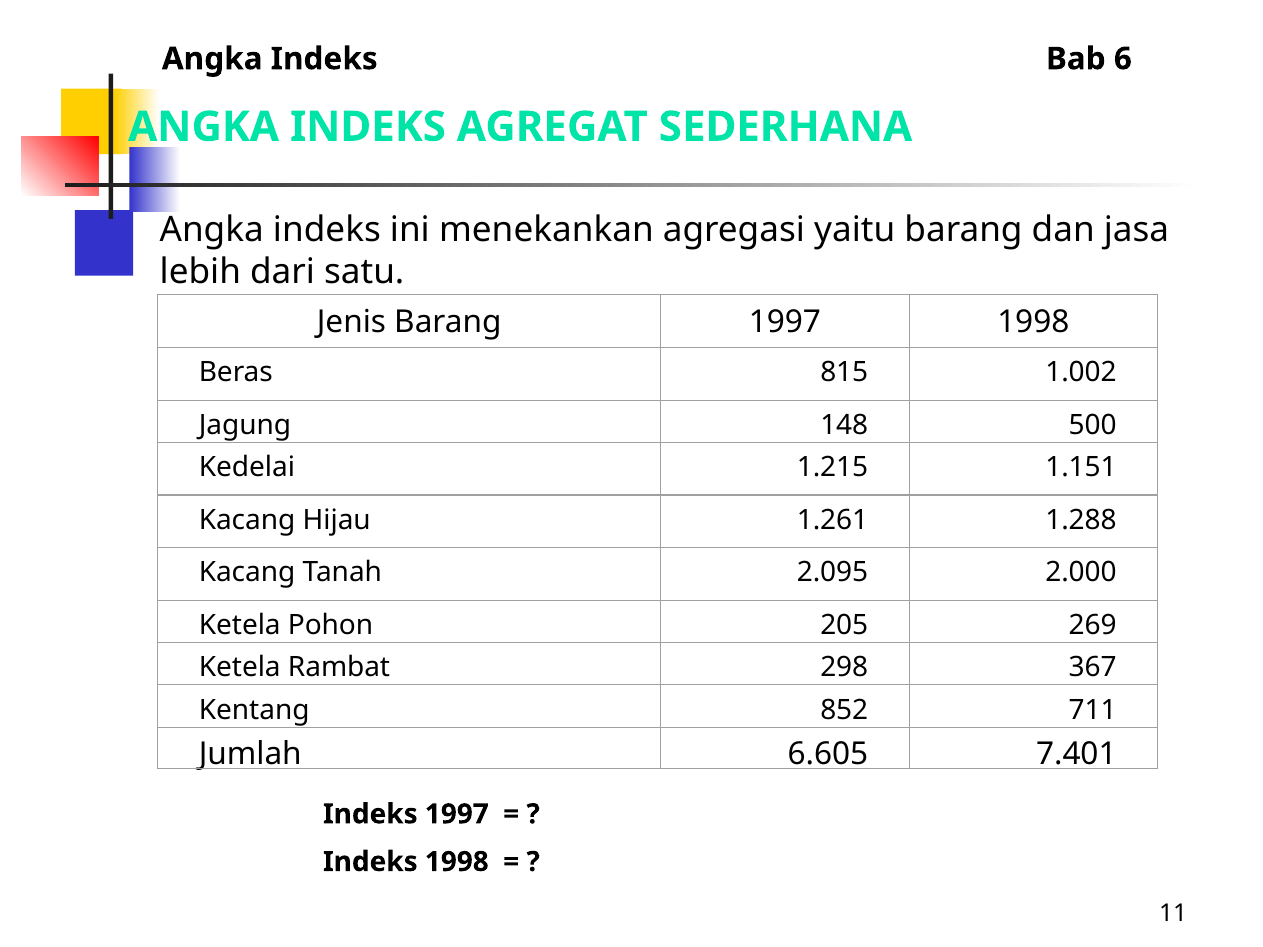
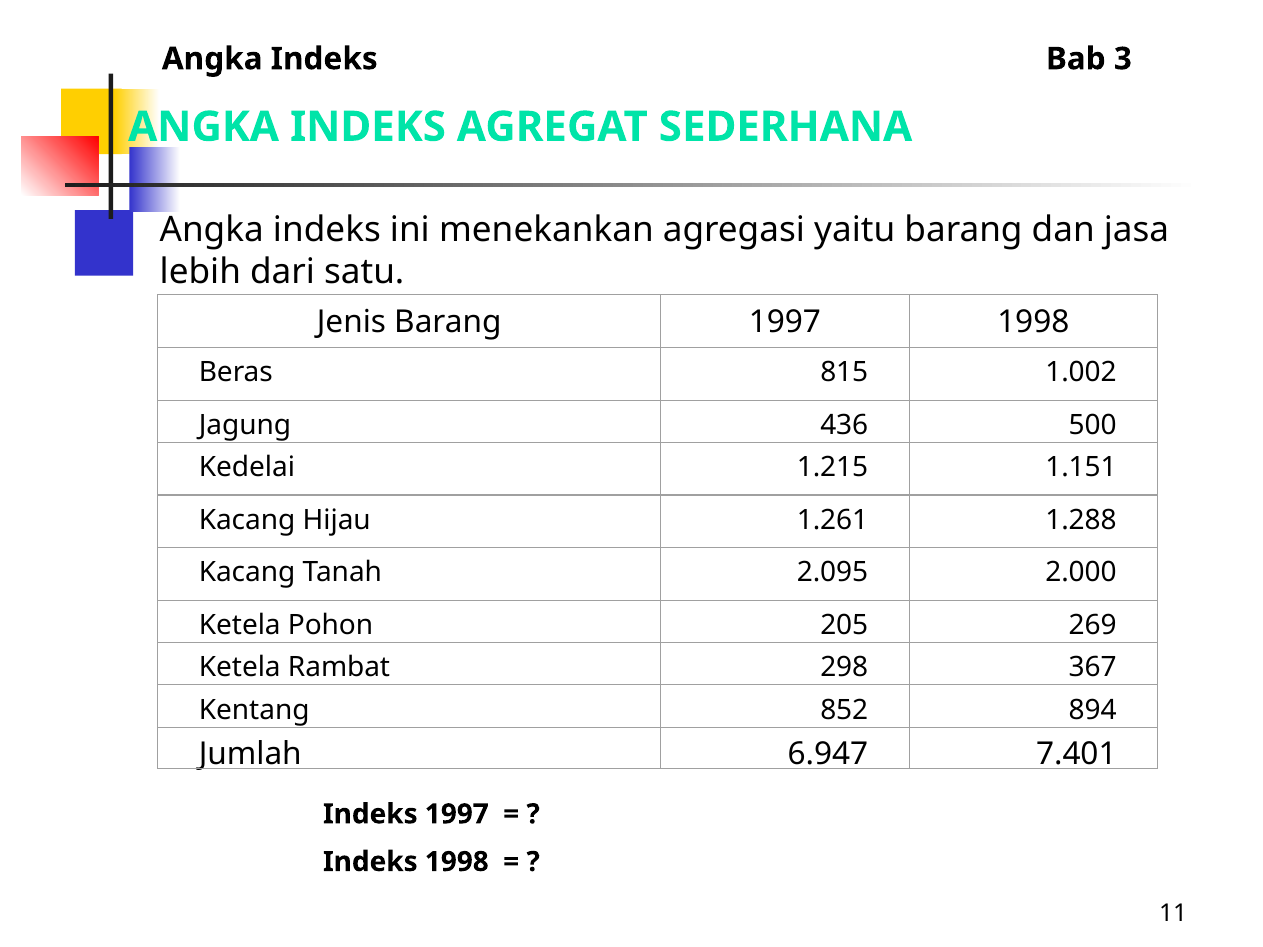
6: 6 -> 3 (1123, 59)
148: 148 -> 436 (844, 425)
711: 711 -> 894 (1093, 710)
6.605: 6.605 -> 6.947 (828, 755)
